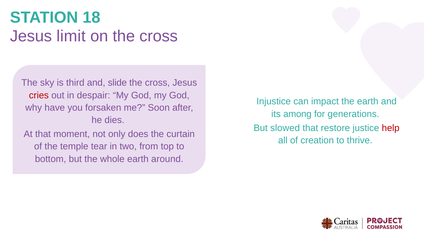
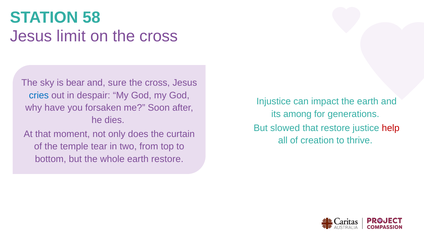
18: 18 -> 58 (91, 18)
third: third -> bear (75, 83)
slide: slide -> sure (117, 83)
cries colour: red -> blue (39, 95)
earth around: around -> restore (167, 159)
